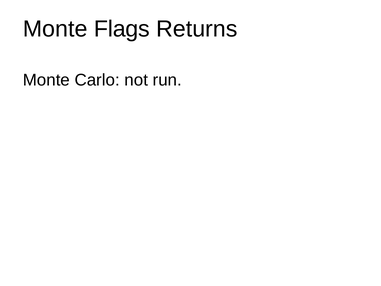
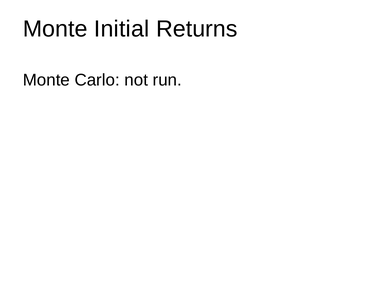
Flags: Flags -> Initial (122, 29)
